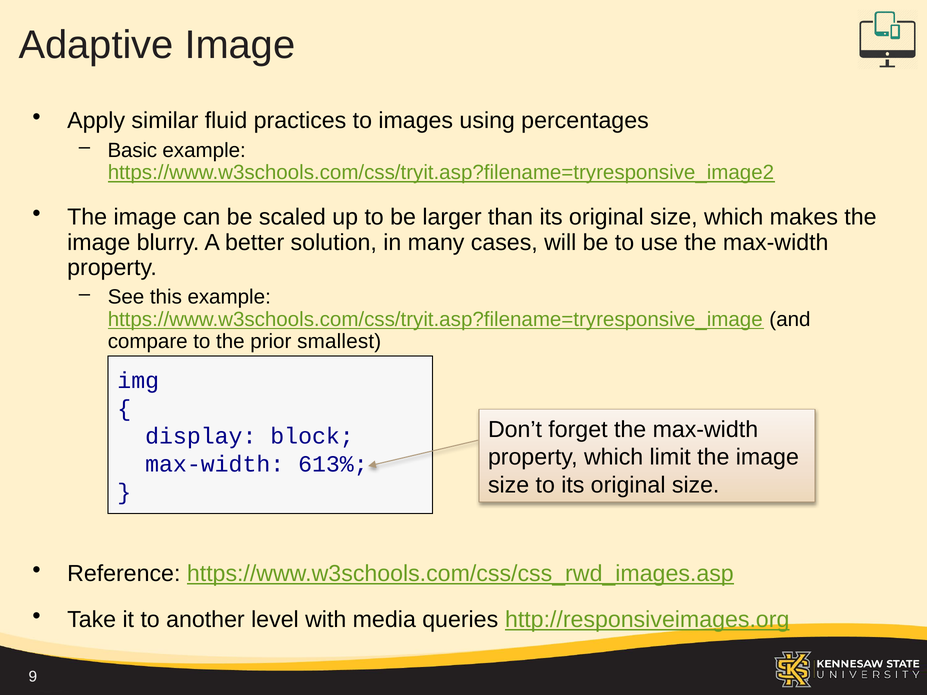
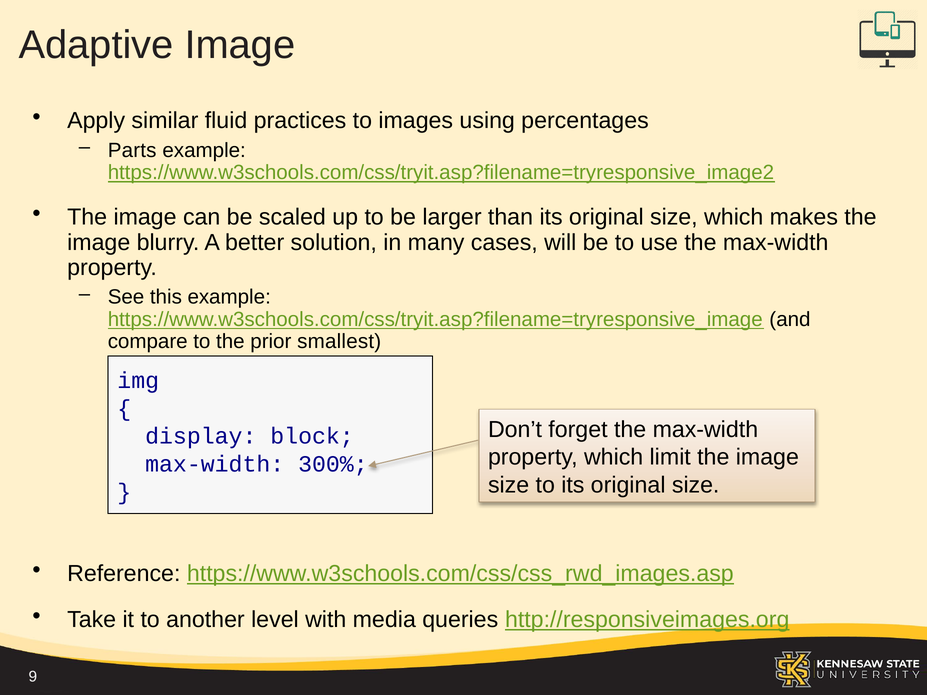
Basic: Basic -> Parts (132, 150)
613%: 613% -> 300% (333, 464)
